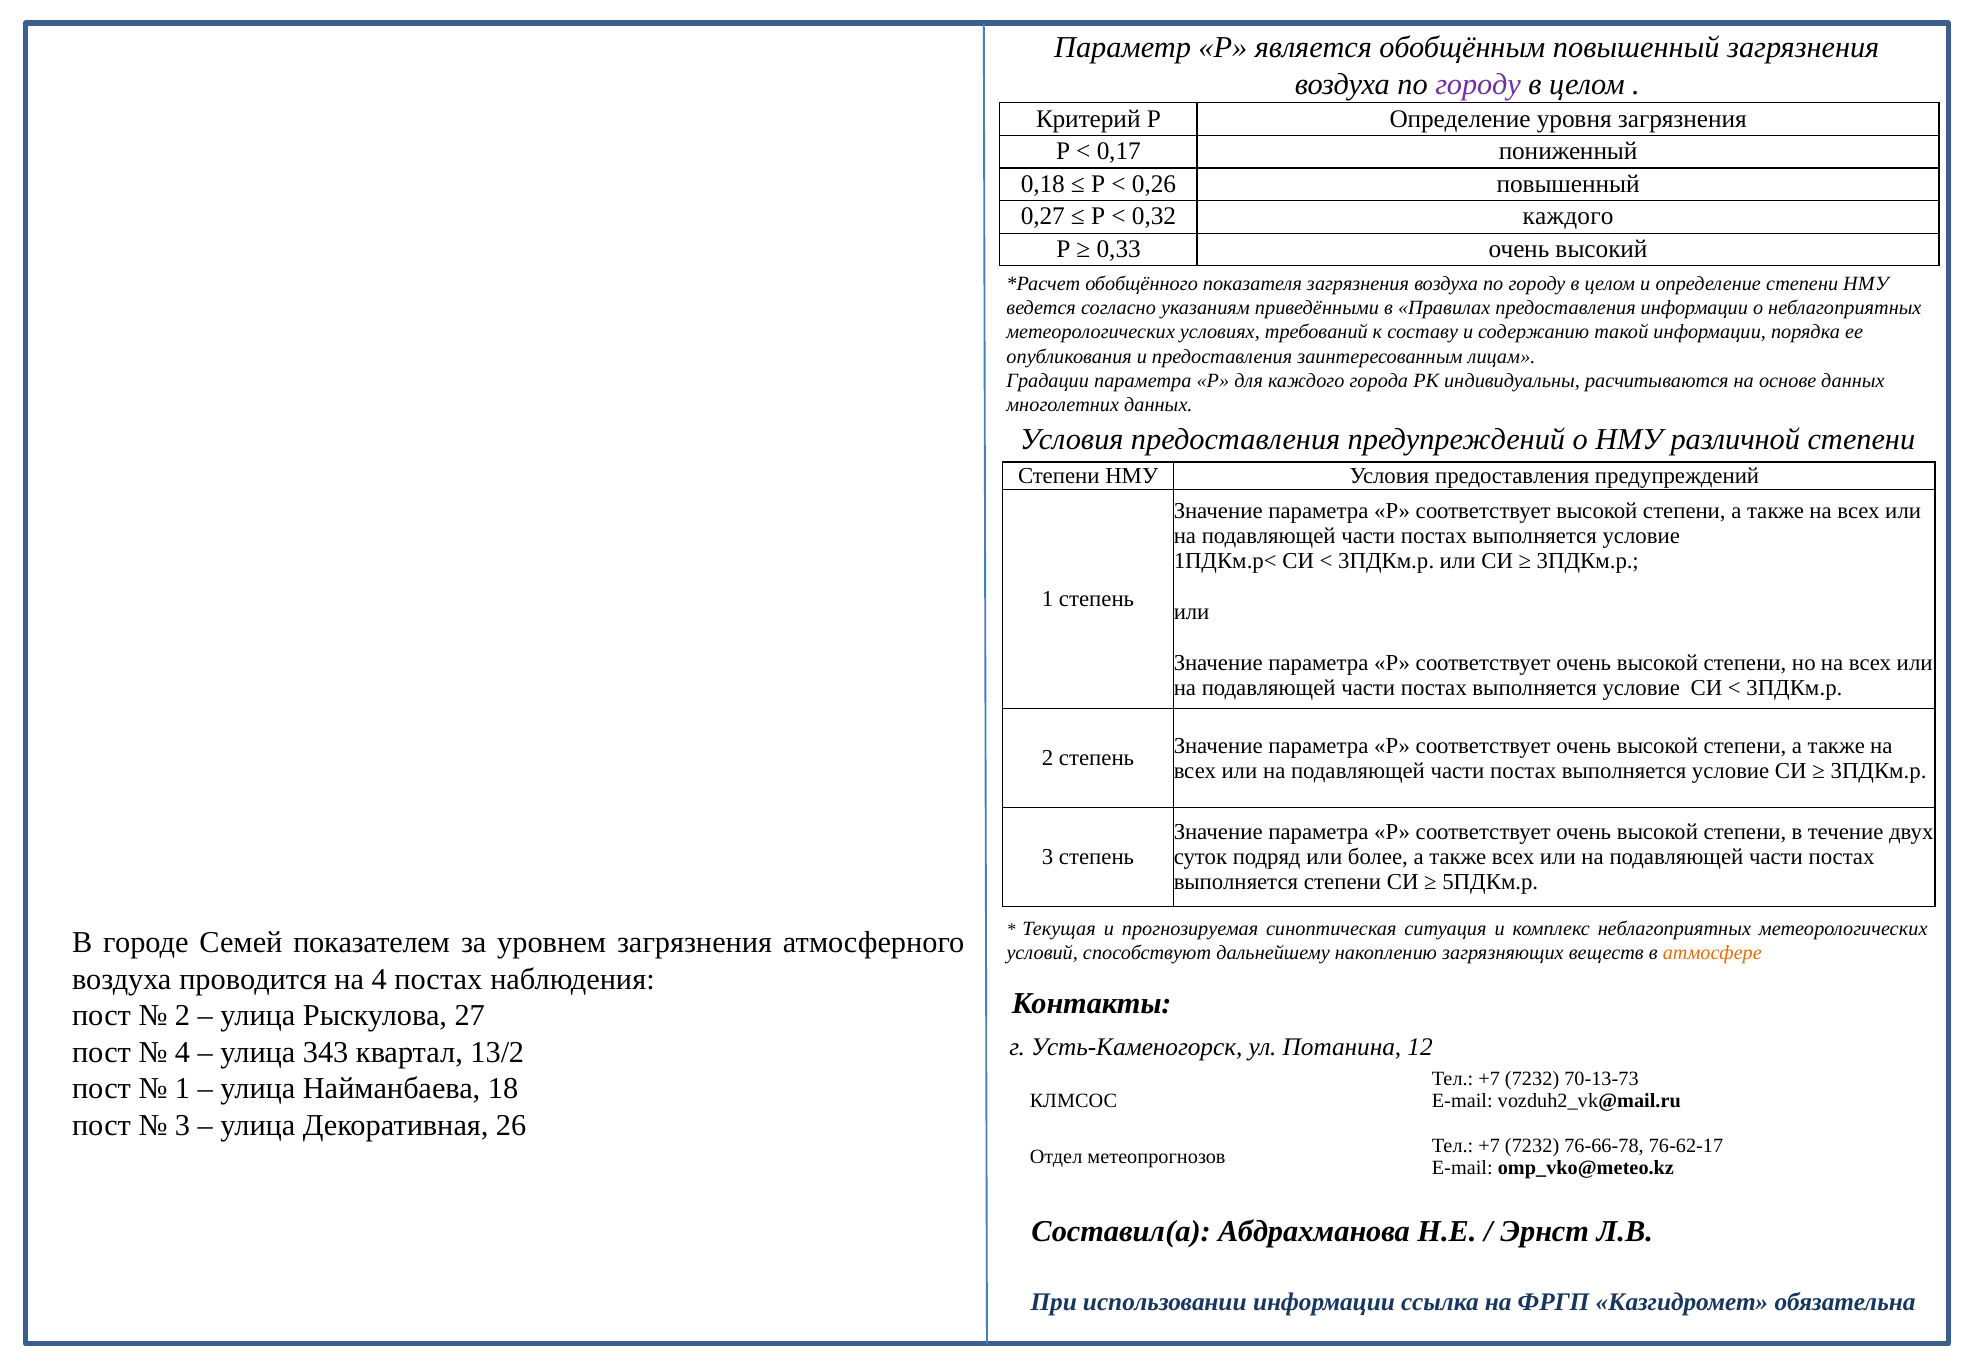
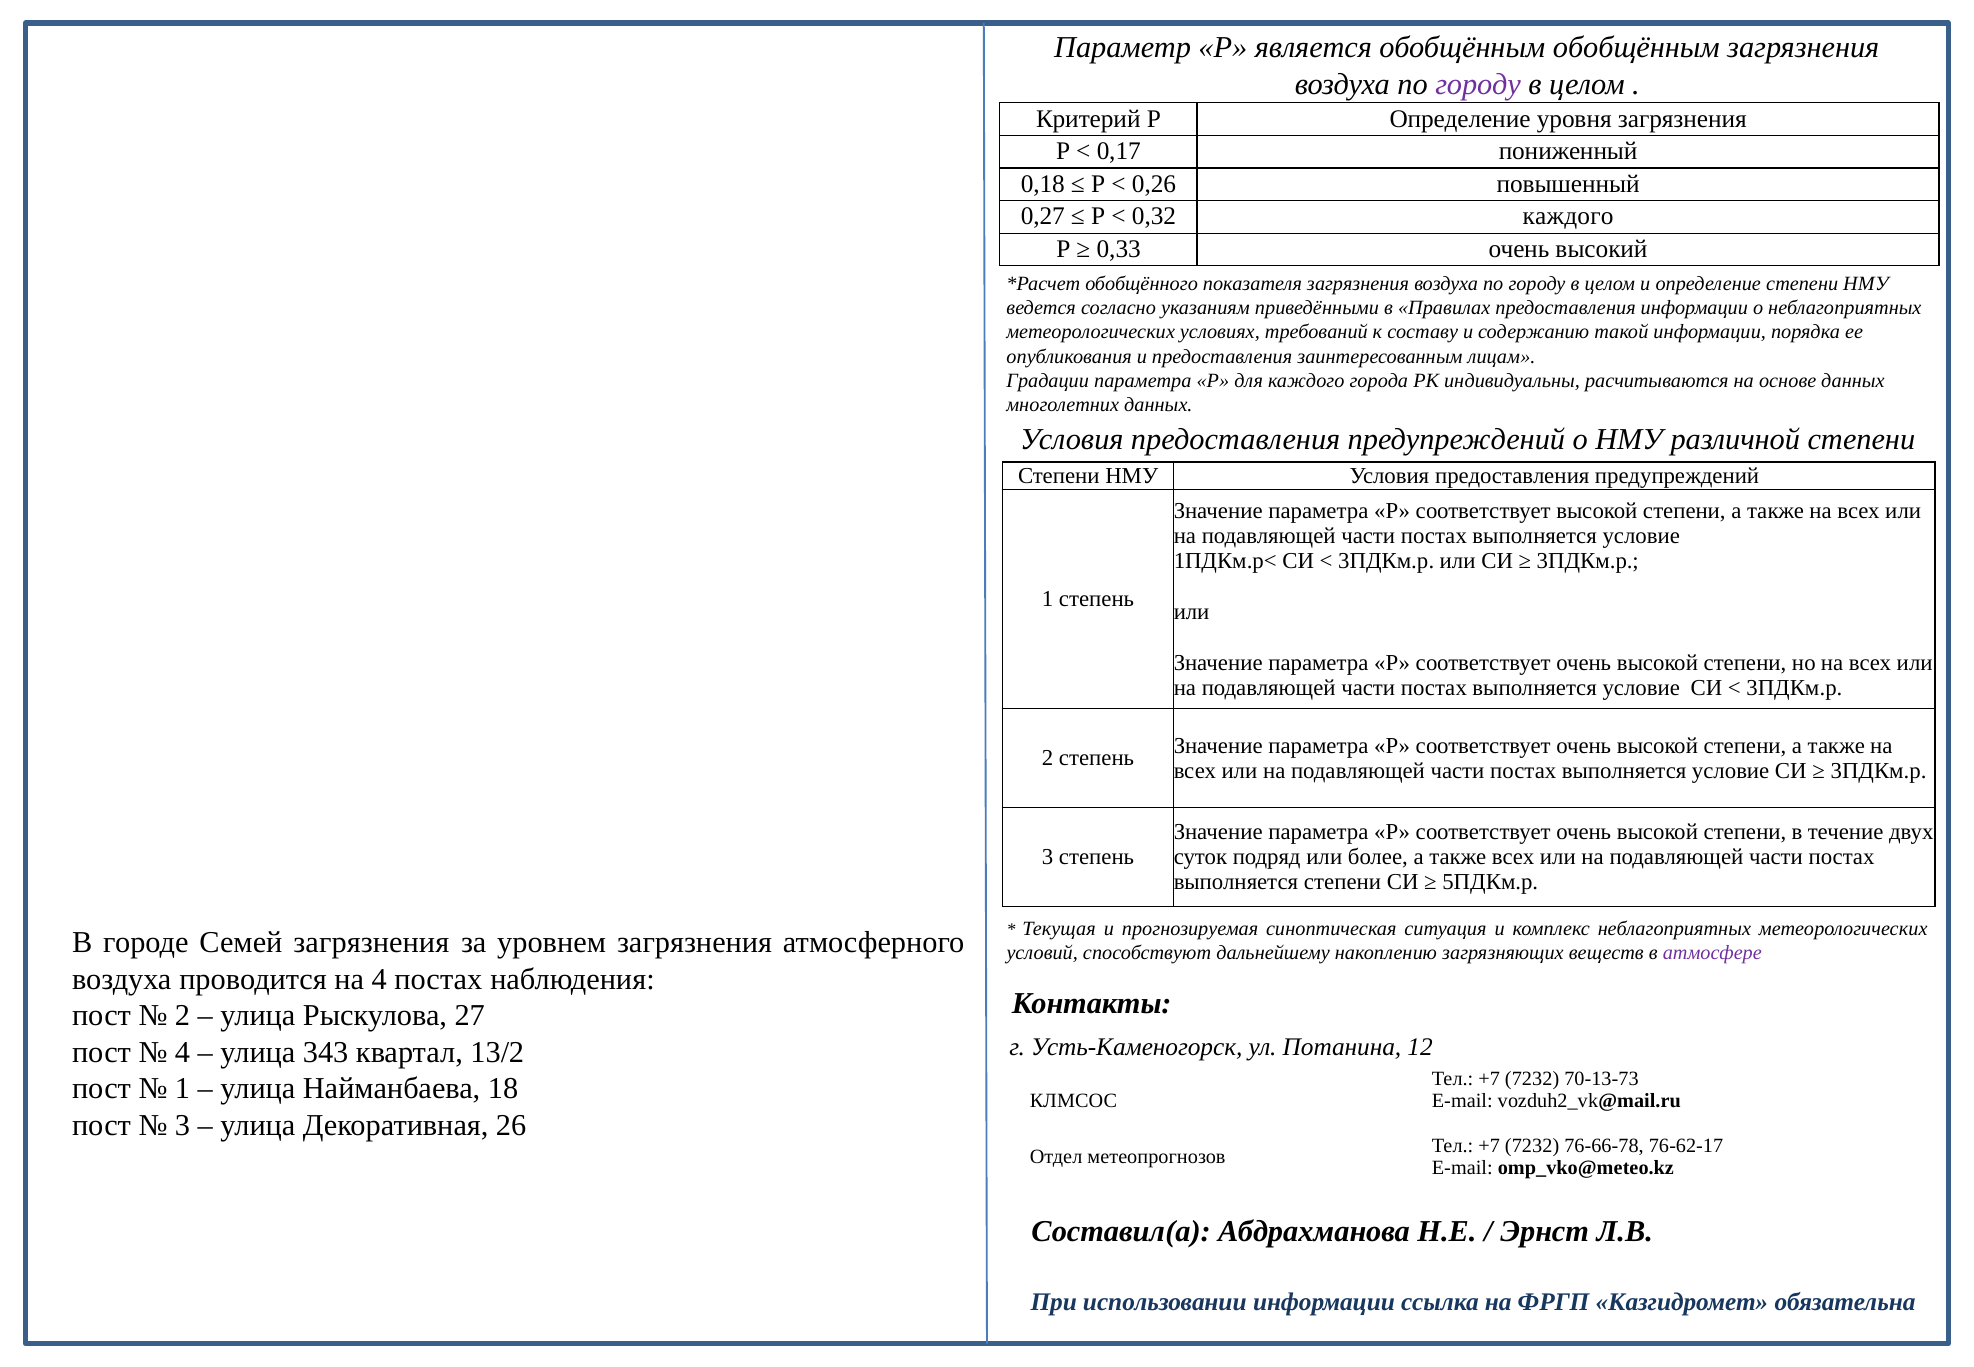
обобщённым повышенный: повышенный -> обобщённым (1636, 48)
Семей показателем: показателем -> загрязнения (371, 942)
атмосфере colour: orange -> purple (1712, 953)
